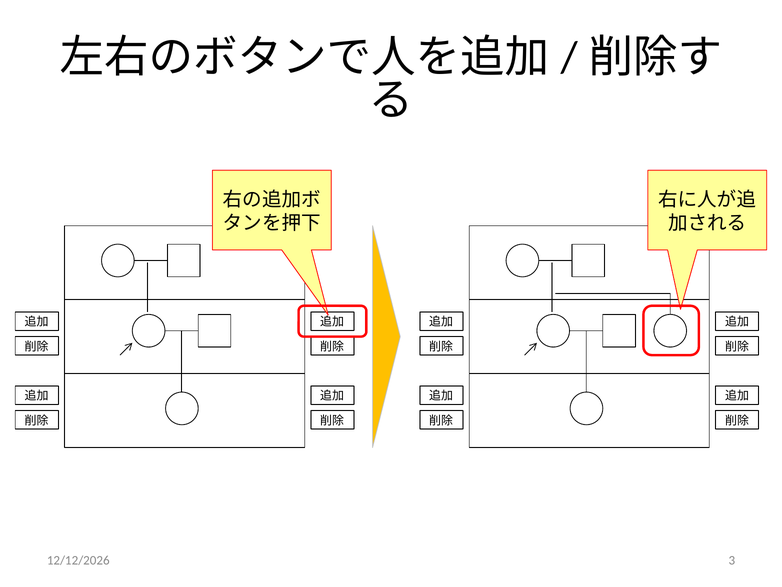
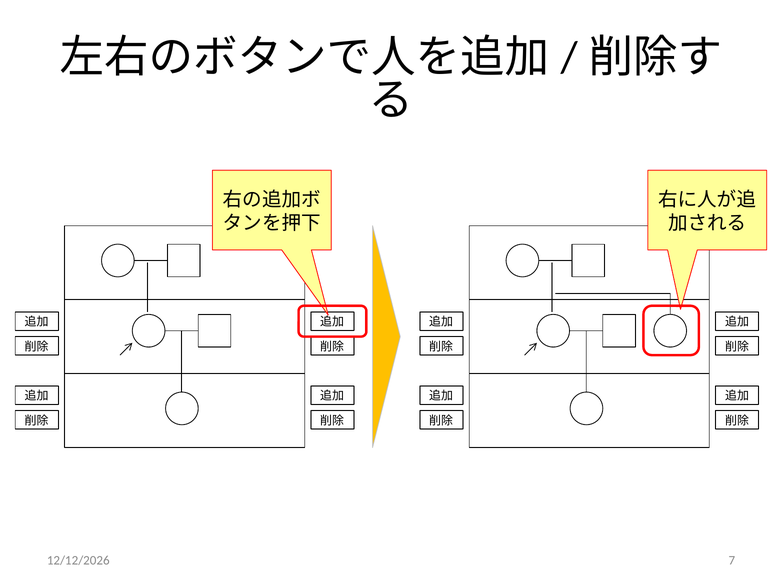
3: 3 -> 7 (732, 560)
